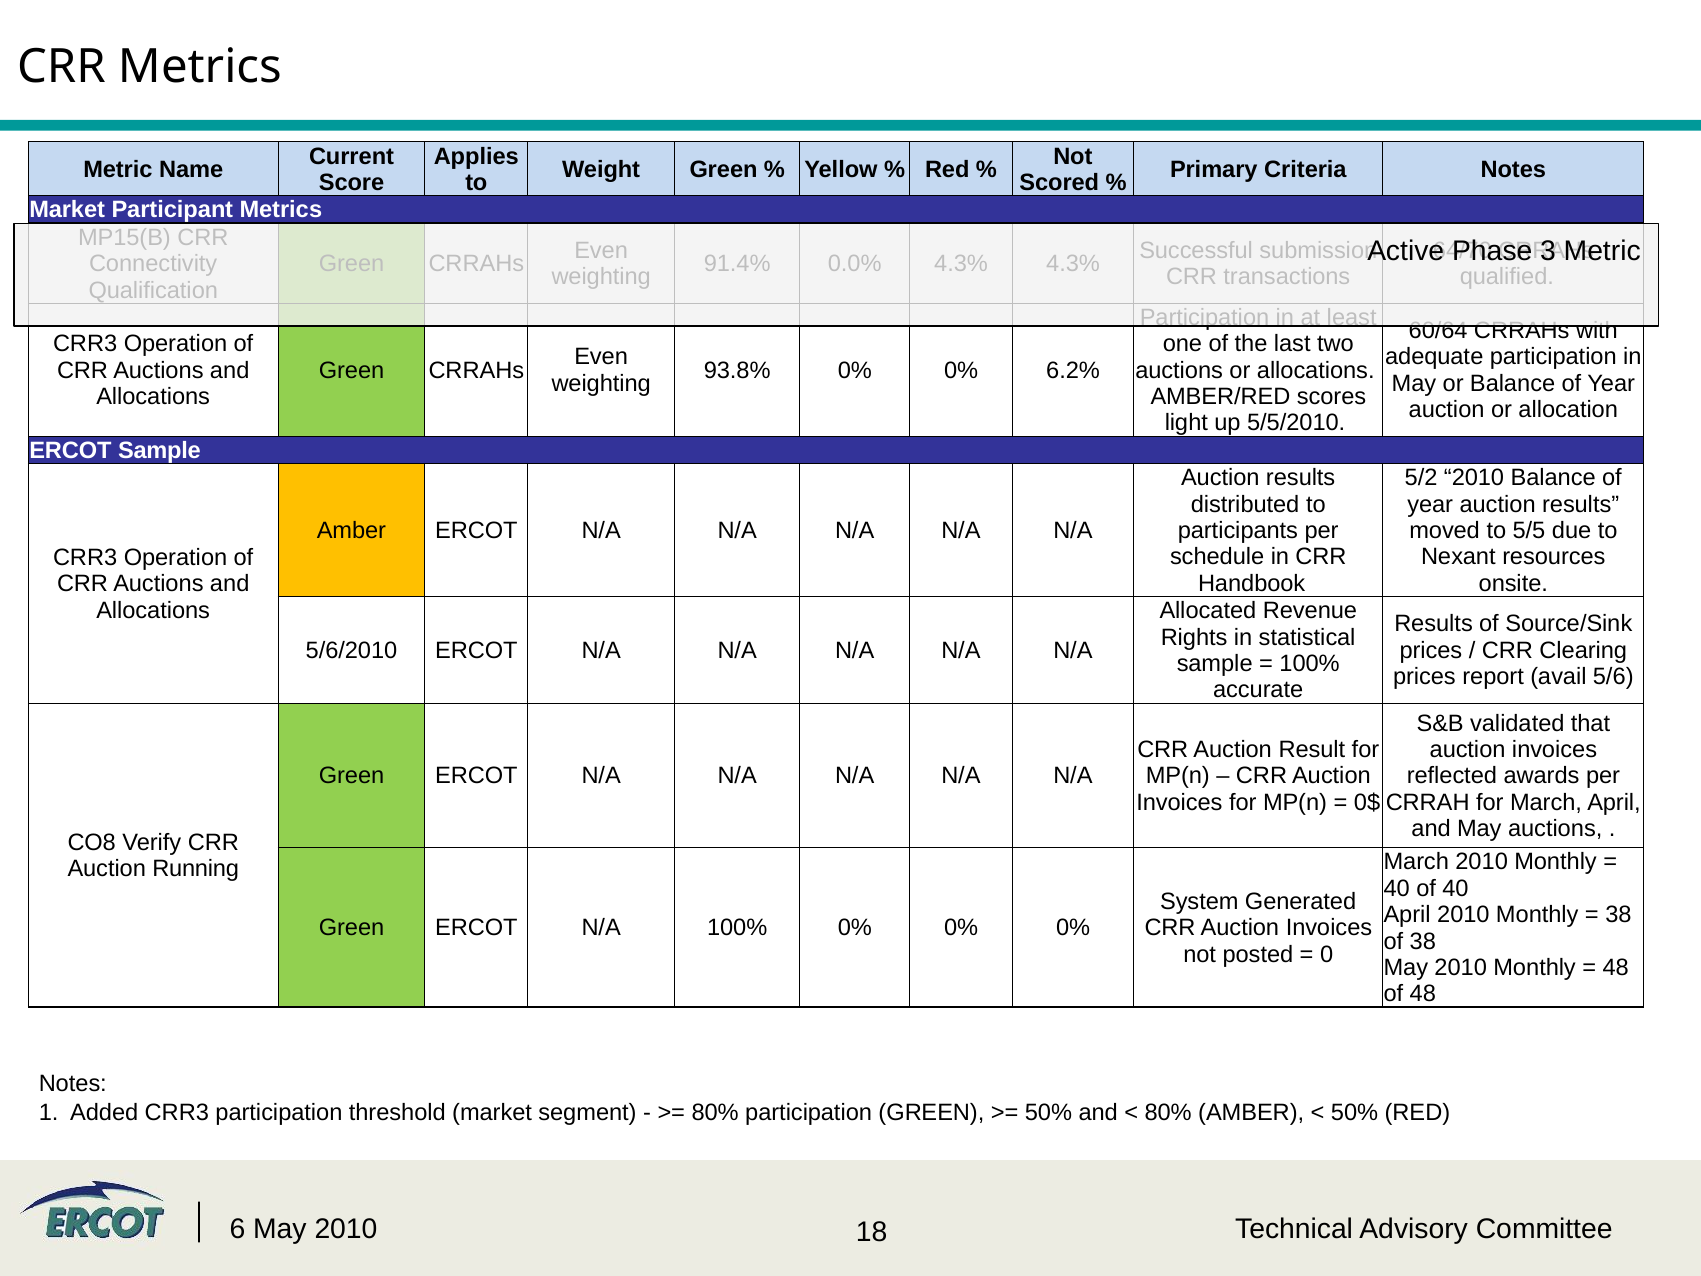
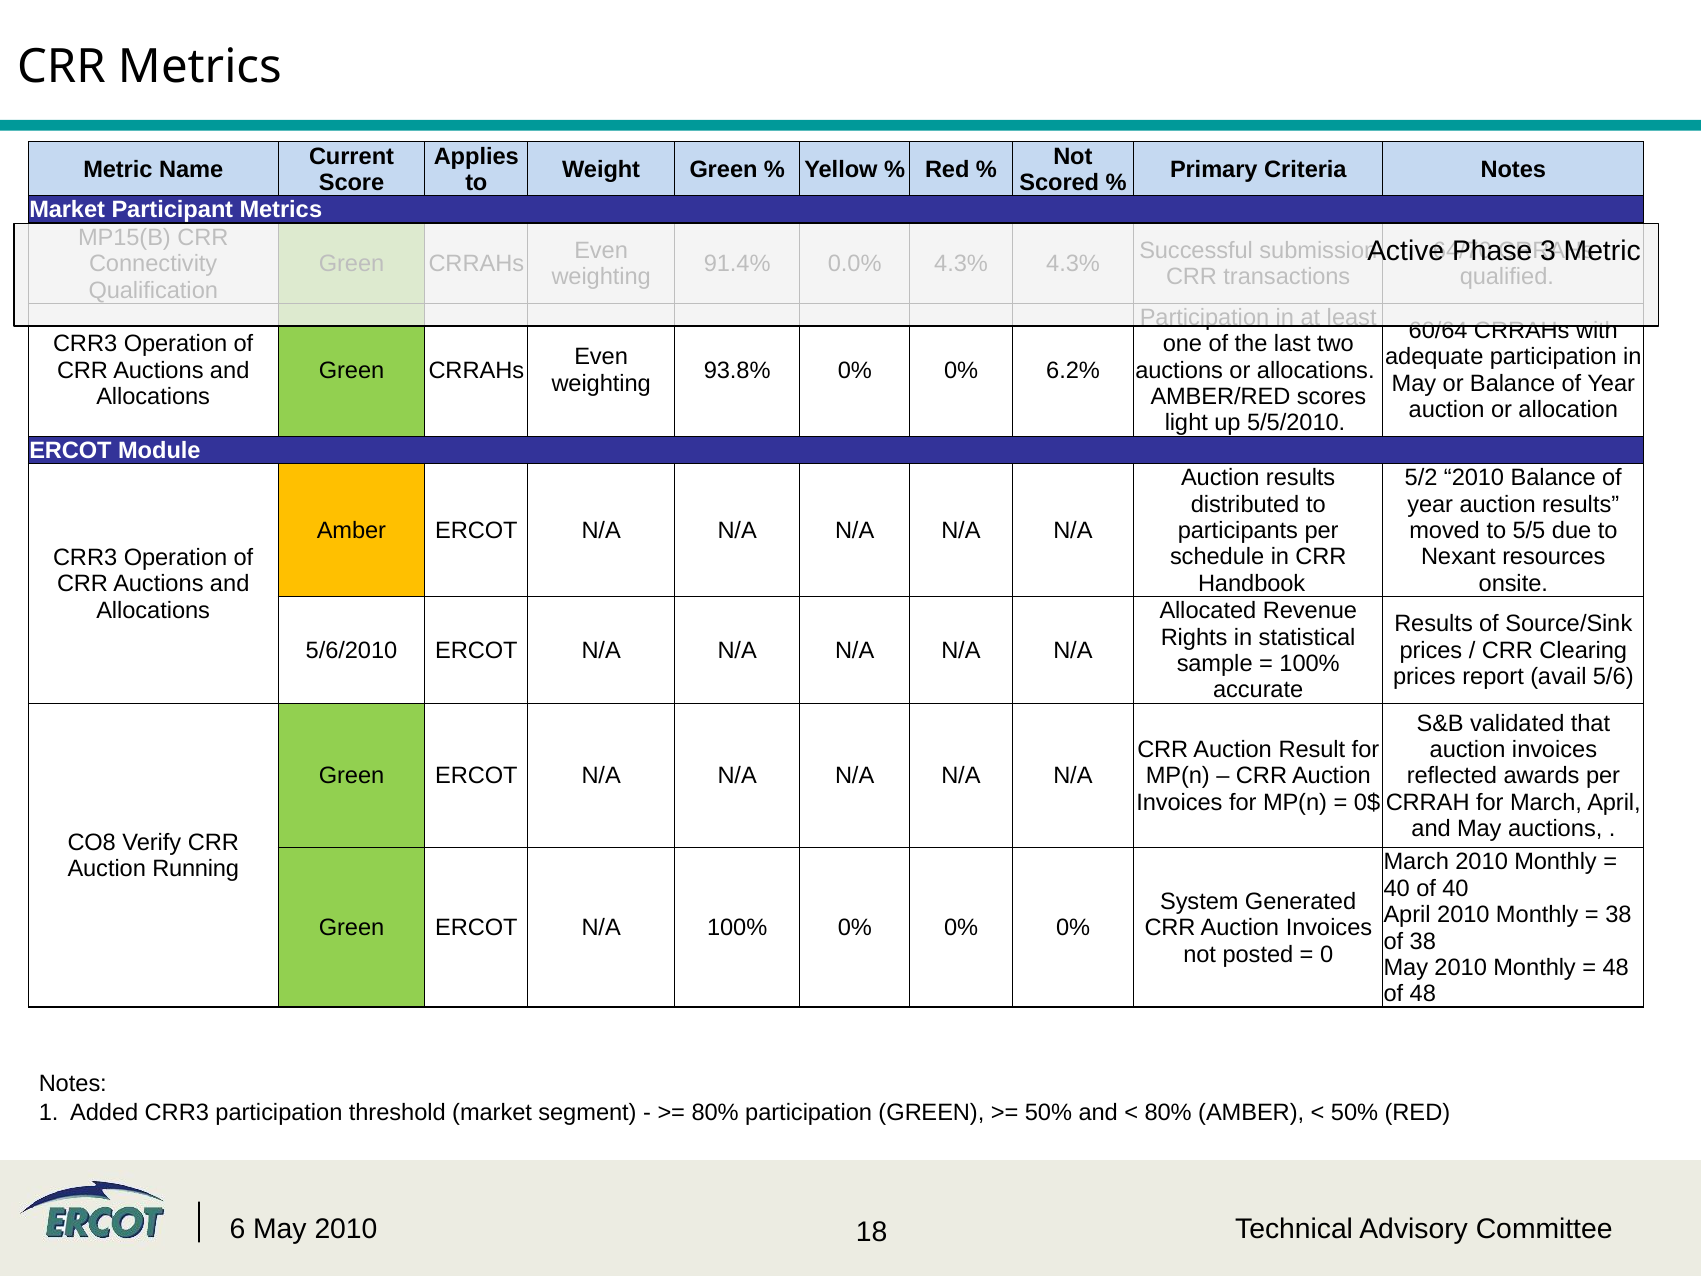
ERCOT Sample: Sample -> Module (159, 450)
